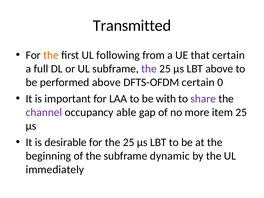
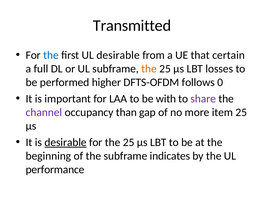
the colour: orange -> blue (51, 55)
UL following: following -> desirable (118, 55)
the colour: purple -> orange (149, 69)
LBT above: above -> losses (219, 69)
performed above: above -> higher (106, 82)
DFTS-OFDM certain: certain -> follows (198, 82)
able: able -> than (126, 112)
desirable underline: none -> present (66, 142)
dynamic: dynamic -> indicates (170, 156)
immediately: immediately -> performance (55, 170)
